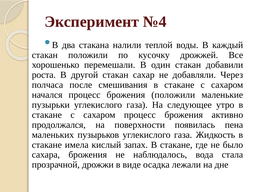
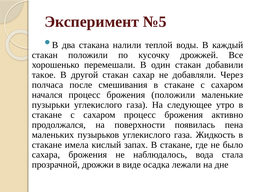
№4: №4 -> №5 (155, 22)
роста: роста -> такое (44, 75)
